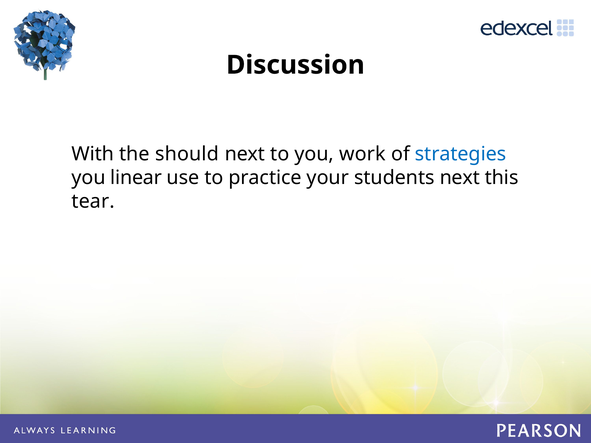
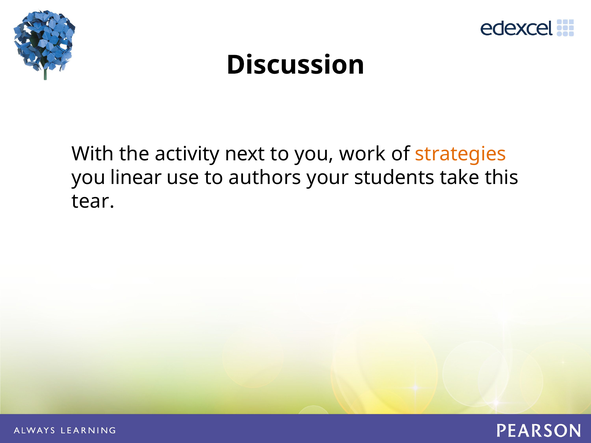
should: should -> activity (187, 154)
strategies colour: blue -> orange (461, 154)
practice: practice -> authors (265, 178)
students next: next -> take (460, 178)
